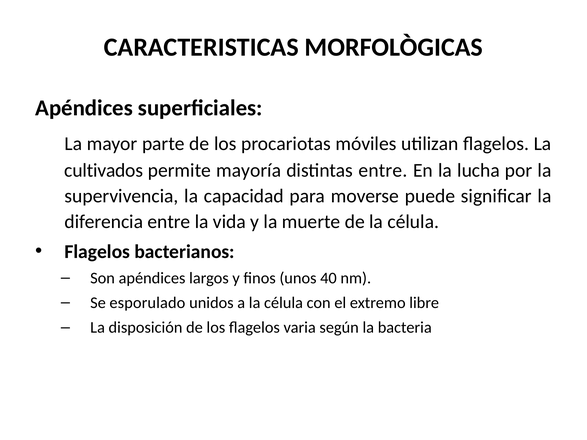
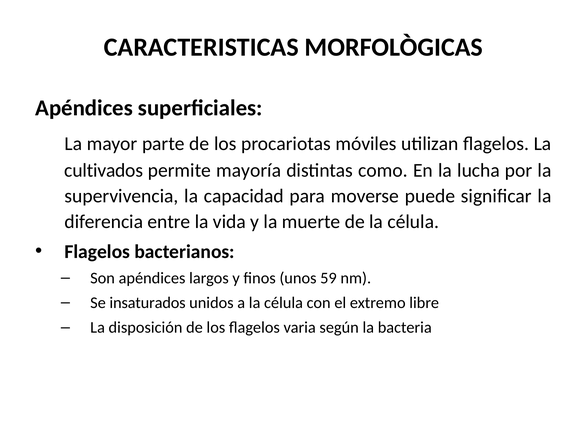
distintas entre: entre -> como (383, 170)
40: 40 -> 59 (328, 278)
esporulado: esporulado -> insaturados (148, 303)
